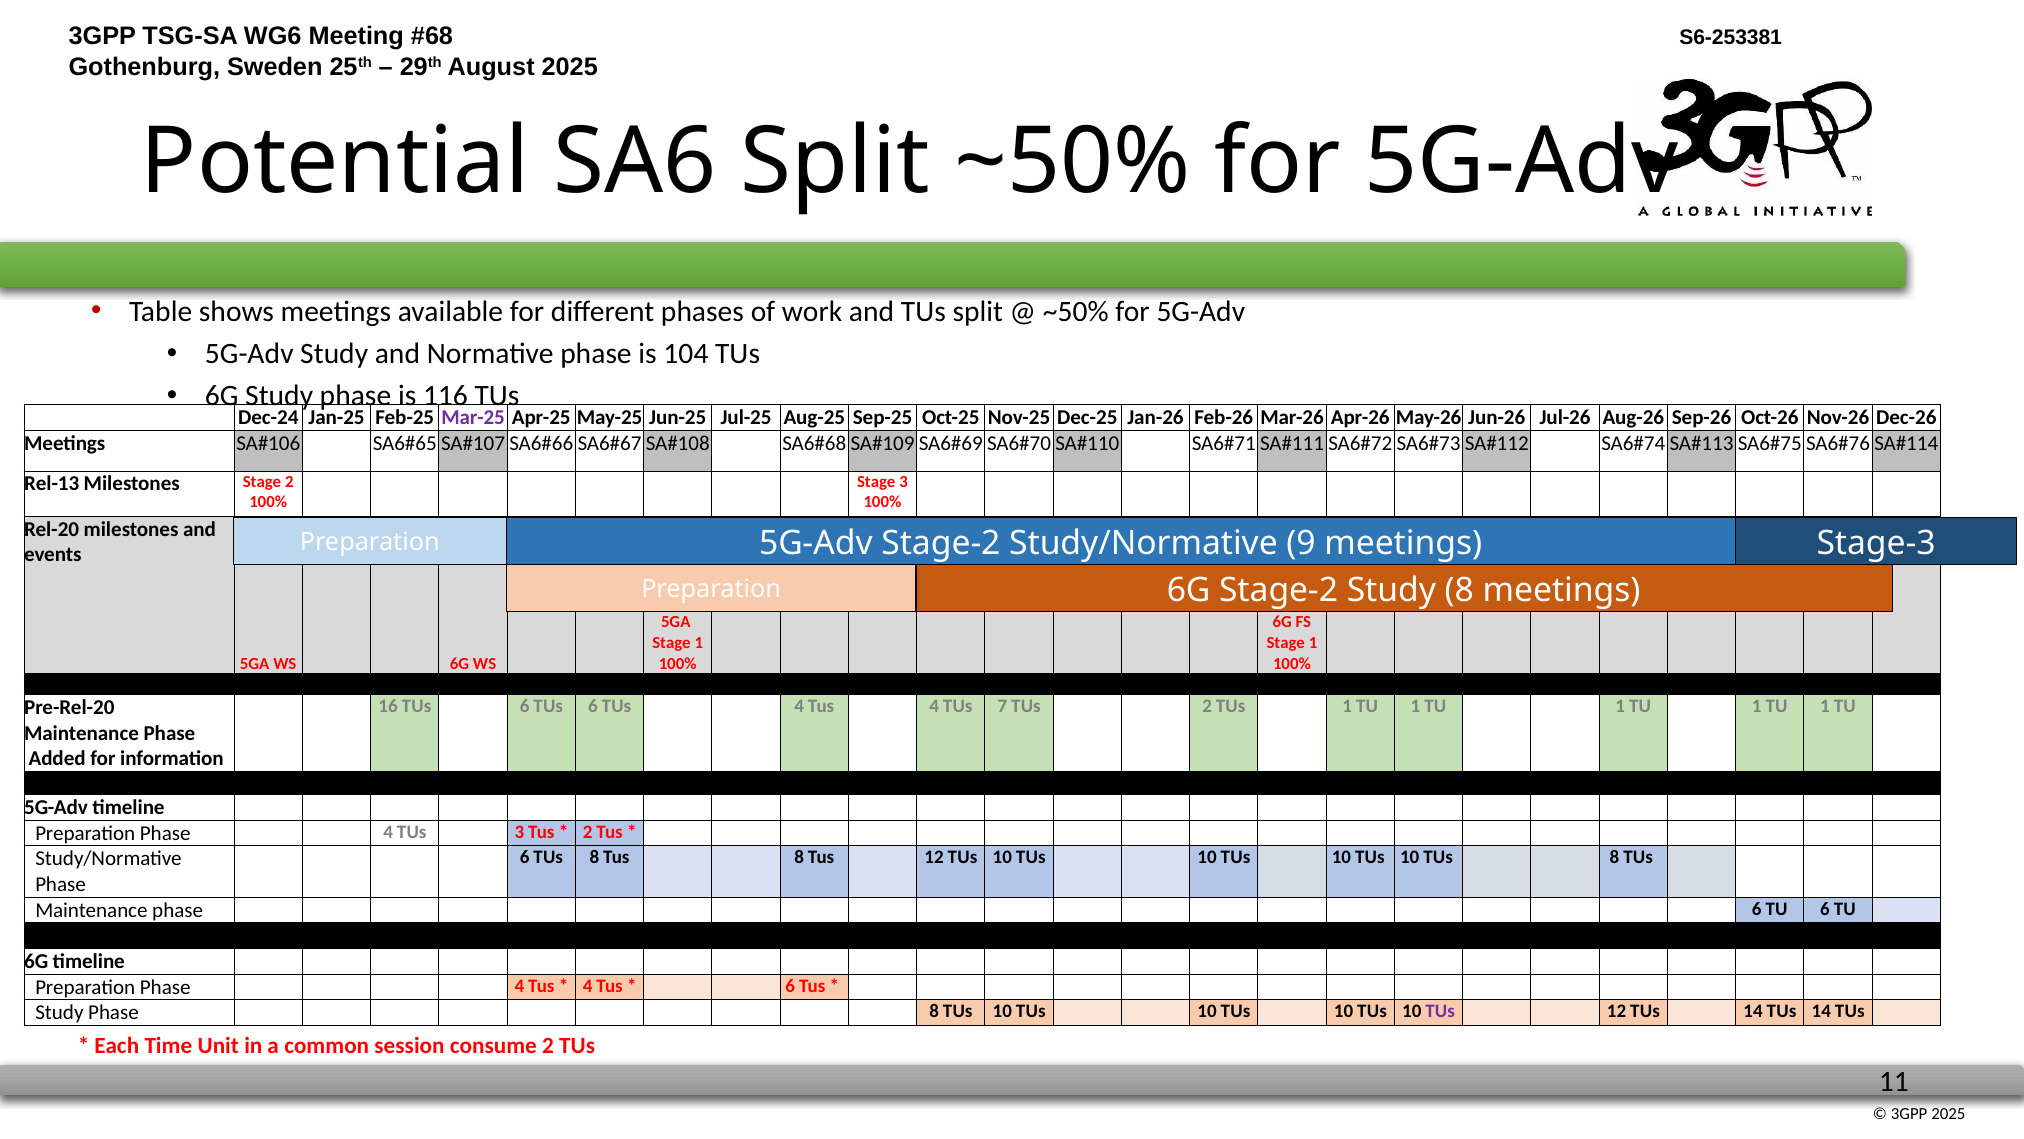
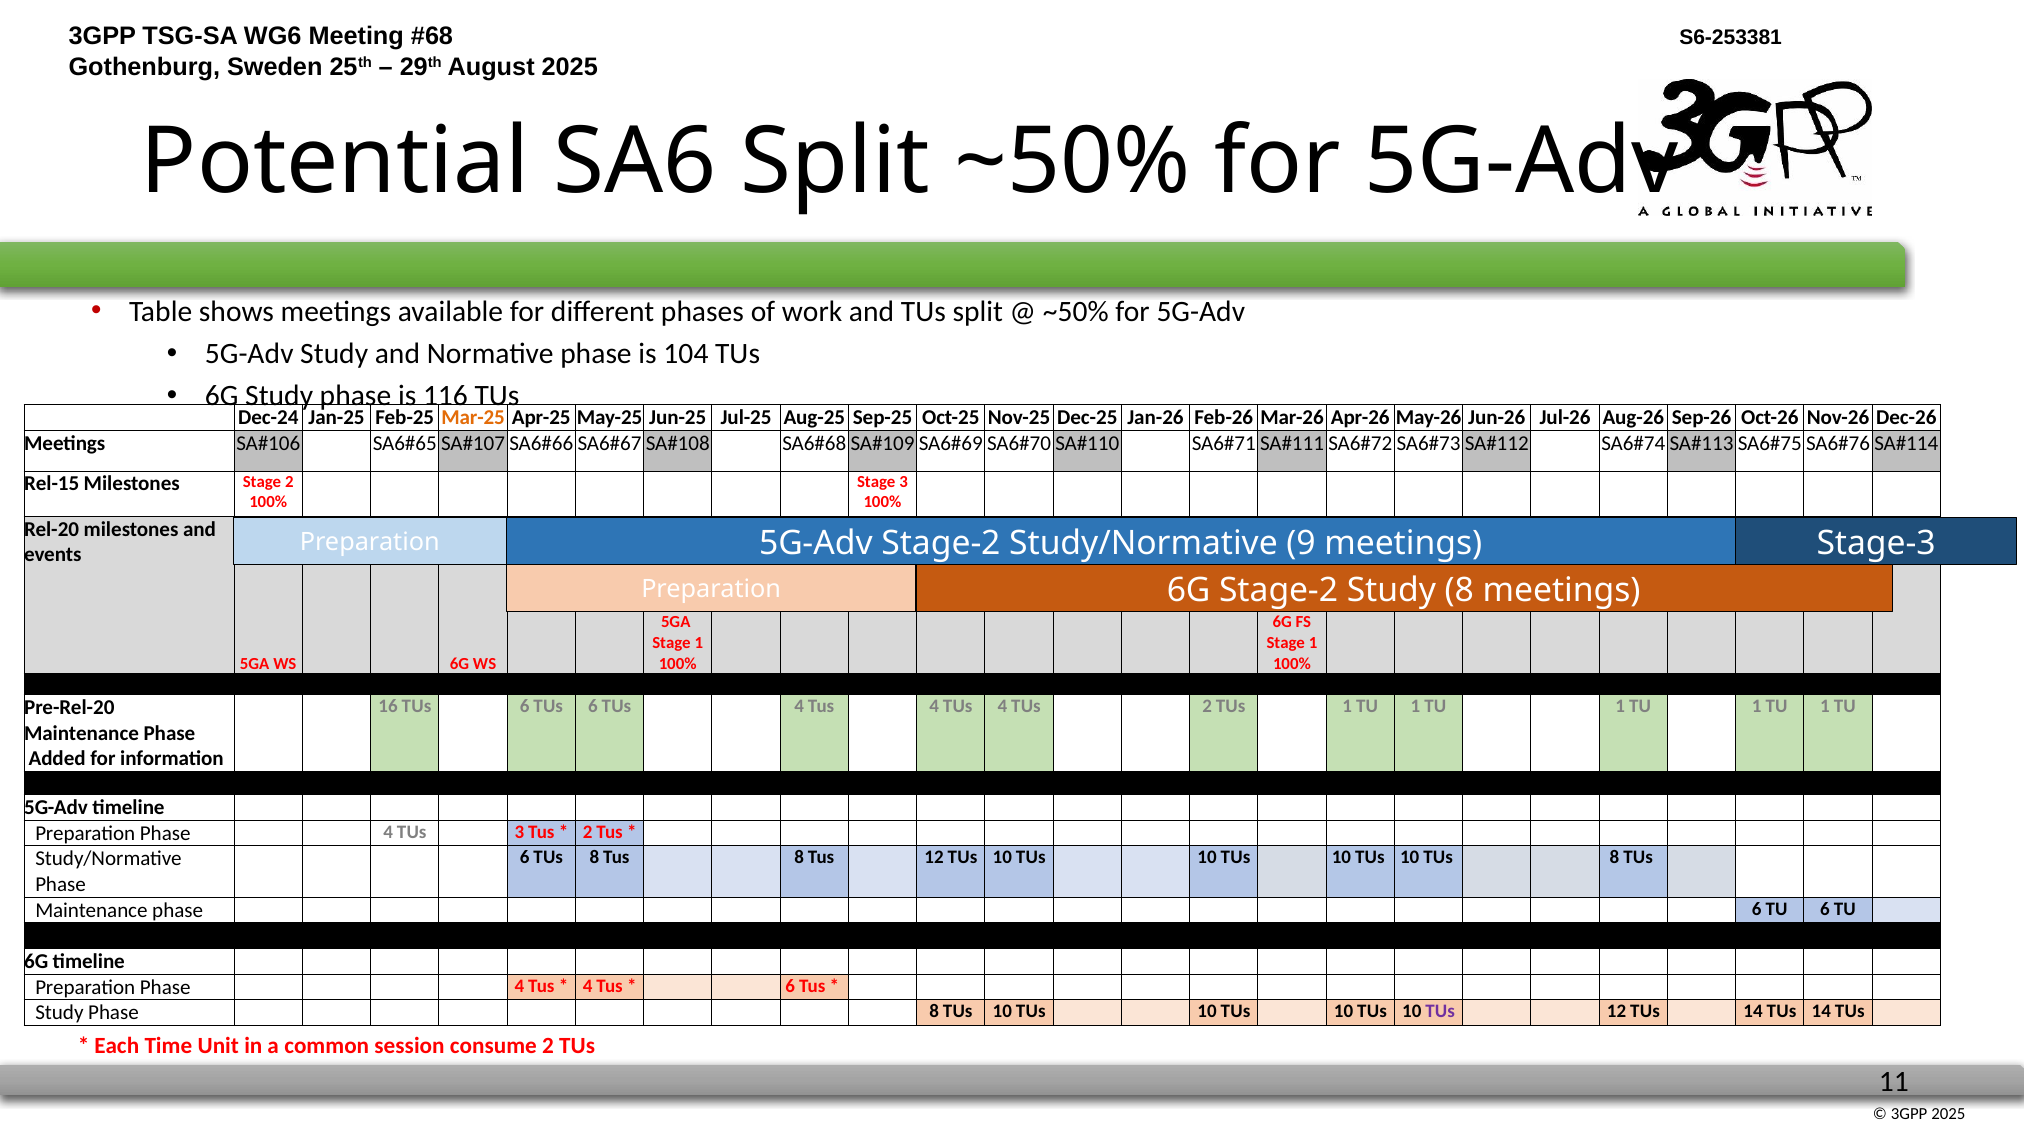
Mar-25 colour: purple -> orange (473, 418)
Rel-13: Rel-13 -> Rel-15 (52, 484)
7: 7 -> 4 (1002, 706)
